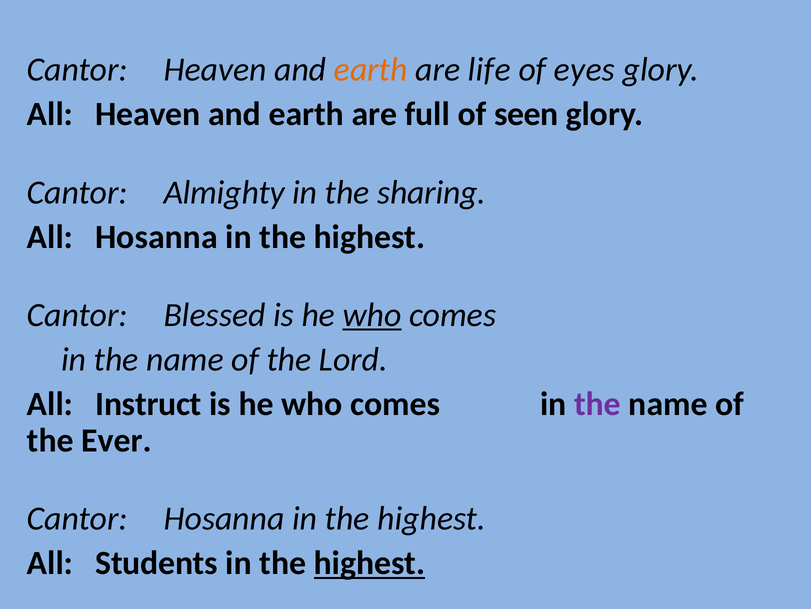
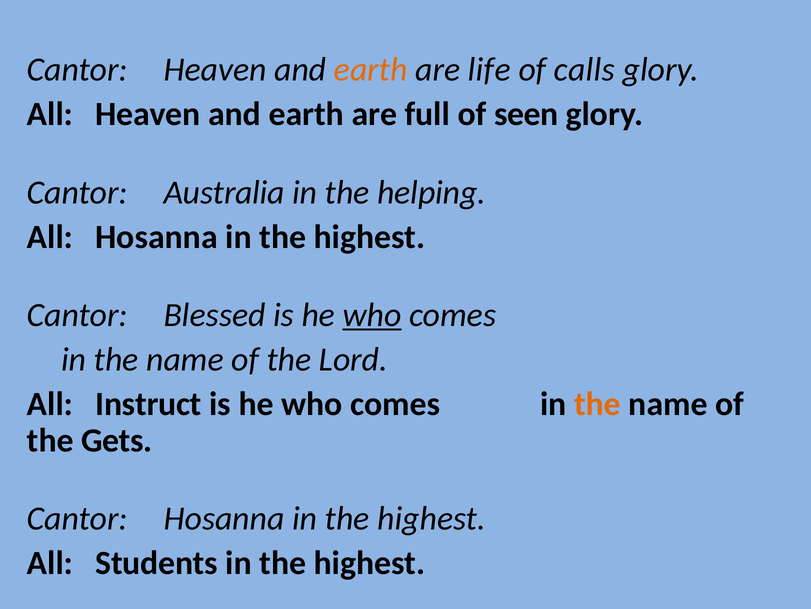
eyes: eyes -> calls (584, 70)
Almighty: Almighty -> Australia (224, 192)
sharing: sharing -> helping (432, 192)
the colour: purple -> orange (597, 404)
Ever: Ever -> Gets (117, 440)
highest underline: present -> none (369, 563)
